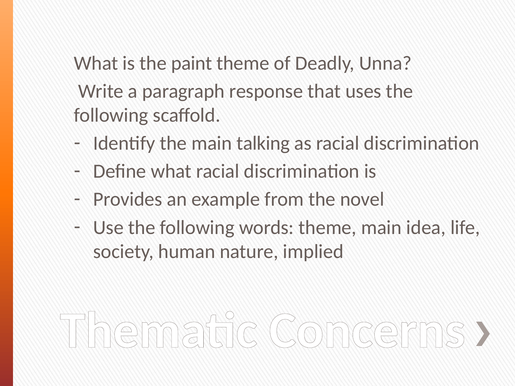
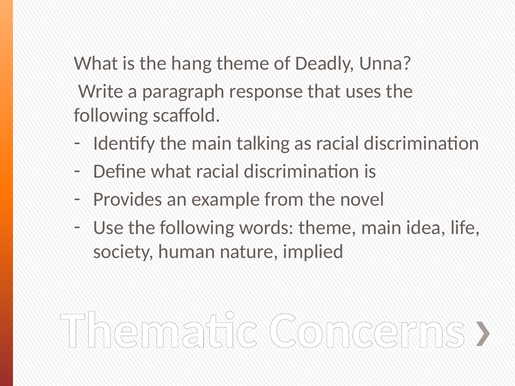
paint: paint -> hang (192, 63)
